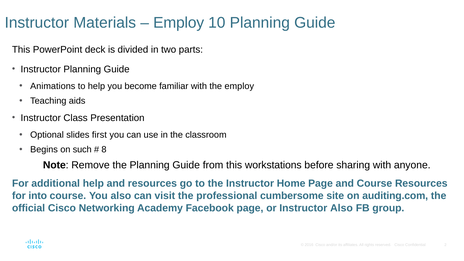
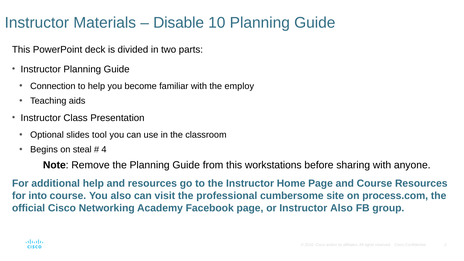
Employ: Employ -> Disable (179, 23)
Animations: Animations -> Connection (53, 86)
first: first -> tool (99, 135)
such: such -> steal (82, 150)
8: 8 -> 4 (104, 150)
auditing.com: auditing.com -> process.com (395, 196)
